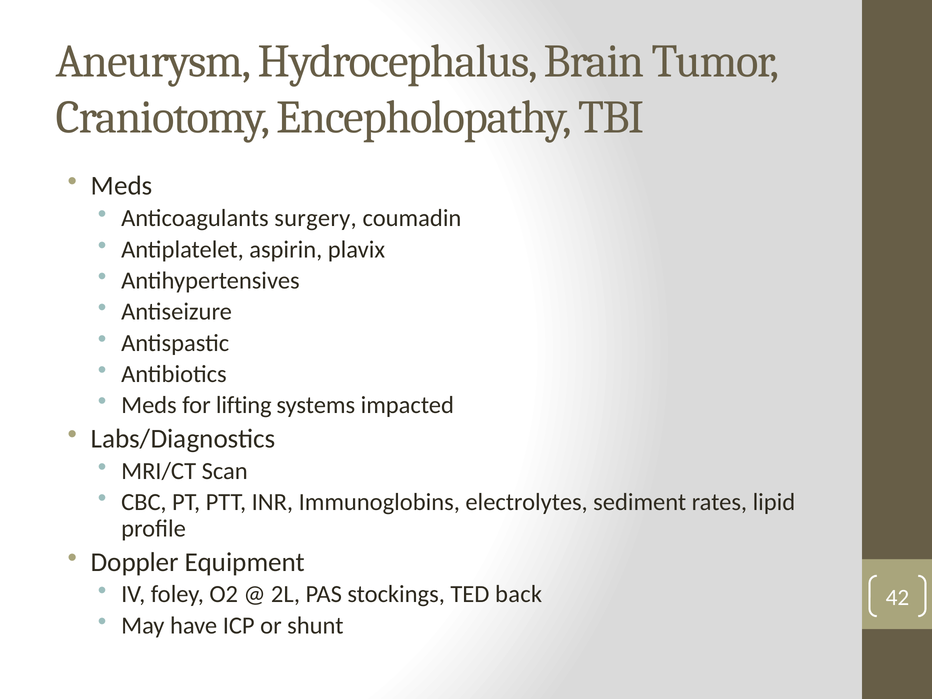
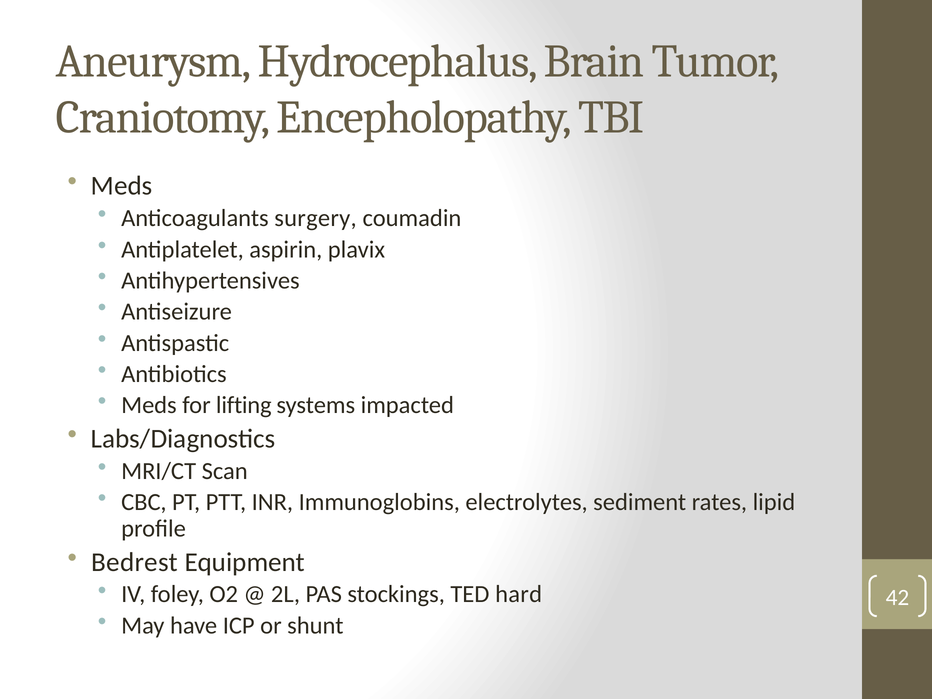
Doppler: Doppler -> Bedrest (135, 562)
back: back -> hard (519, 594)
